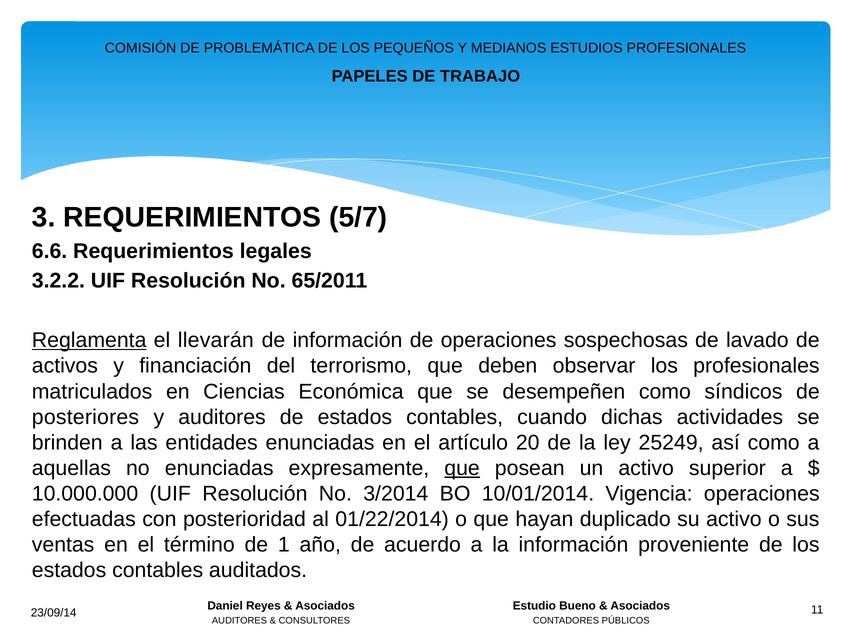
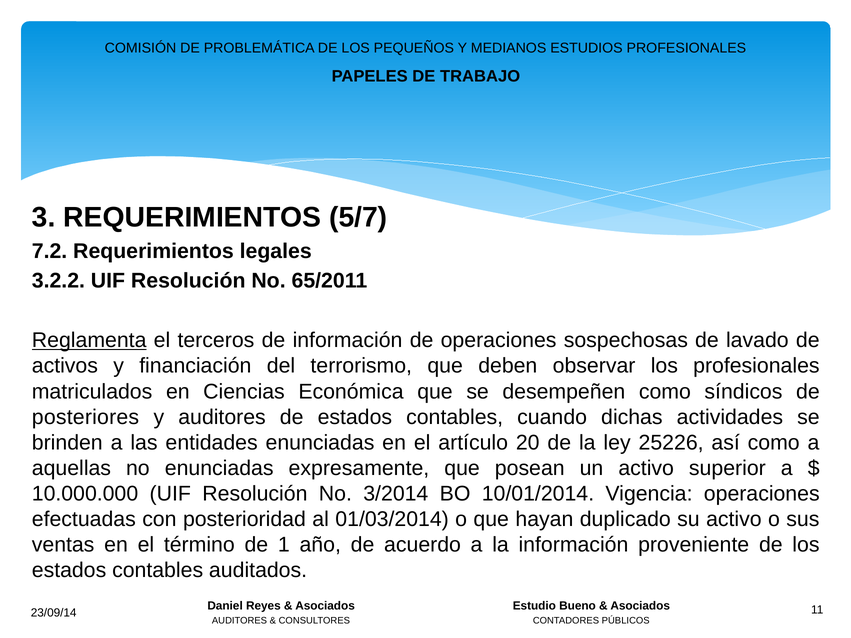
6.6: 6.6 -> 7.2 (50, 251)
llevarán: llevarán -> terceros (216, 341)
25249: 25249 -> 25226 (671, 443)
que underline: present -> none (462, 468)
01/22/2014: 01/22/2014 -> 01/03/2014 (392, 519)
